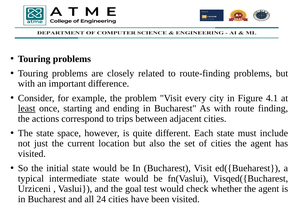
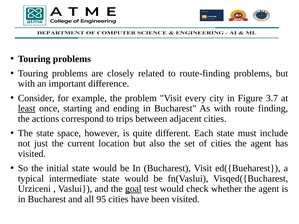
4.1: 4.1 -> 3.7 (272, 98)
goal underline: none -> present (133, 189)
24: 24 -> 95 (101, 199)
